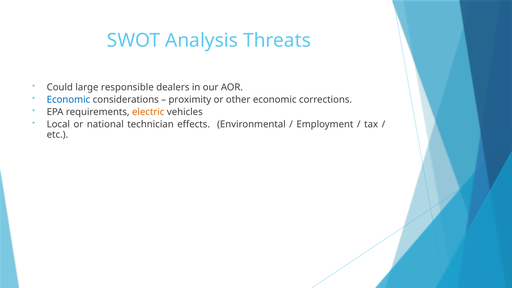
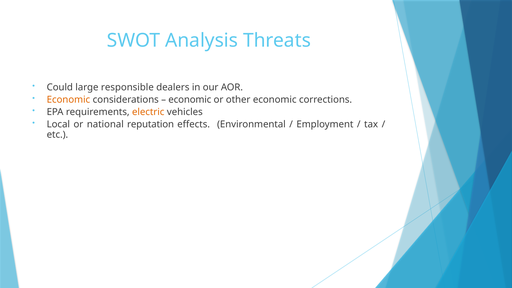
Economic colour: blue -> orange (68, 100)
proximity: proximity -> economic (190, 100)
technician: technician -> reputation (151, 124)
